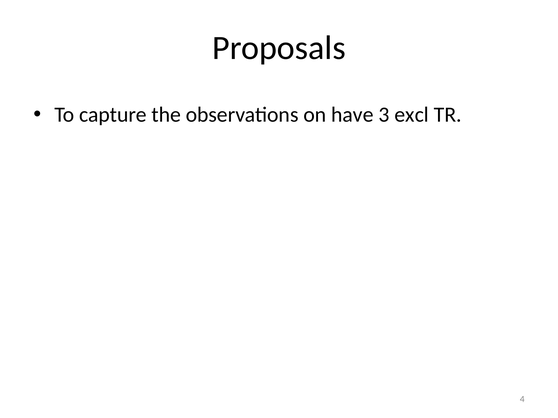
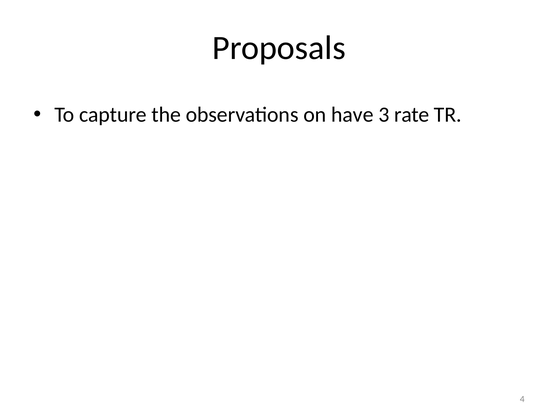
excl: excl -> rate (412, 115)
